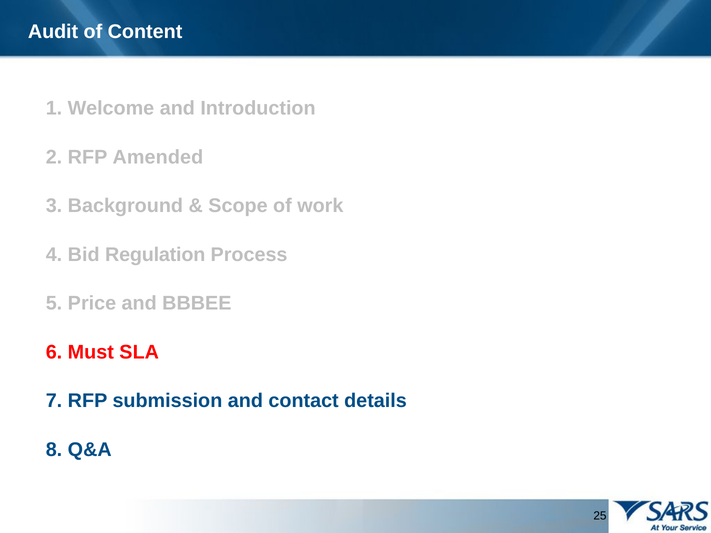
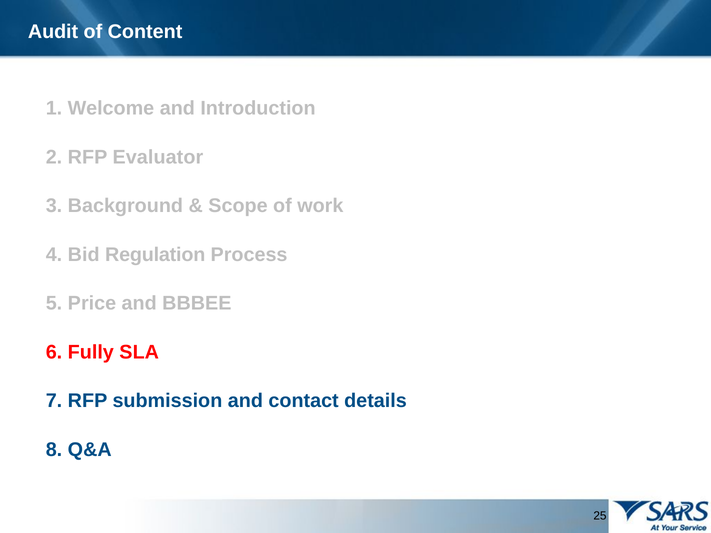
Amended: Amended -> Evaluator (158, 157)
Must: Must -> Fully (91, 352)
